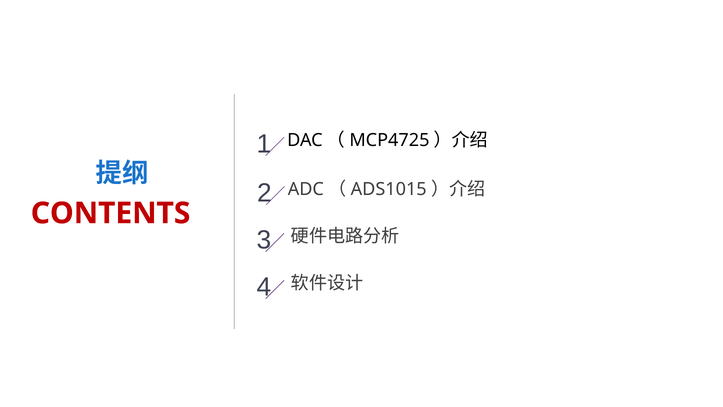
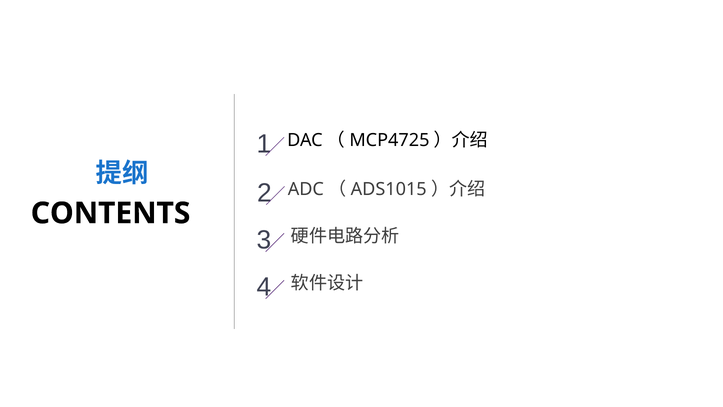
CONTENTS colour: red -> black (111, 213)
